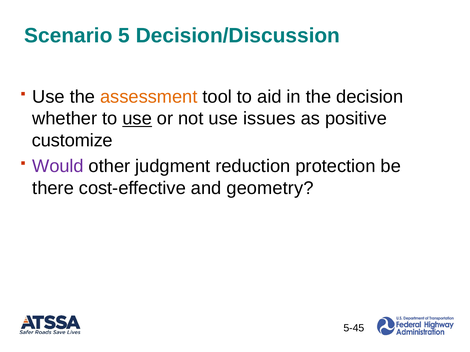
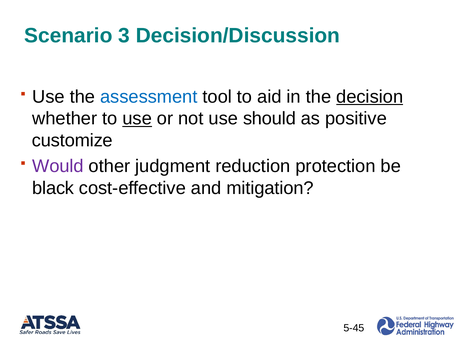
5: 5 -> 3 (124, 36)
assessment colour: orange -> blue (149, 97)
decision underline: none -> present (370, 97)
issues: issues -> should (269, 119)
there: there -> black (53, 188)
geometry: geometry -> mitigation (270, 188)
